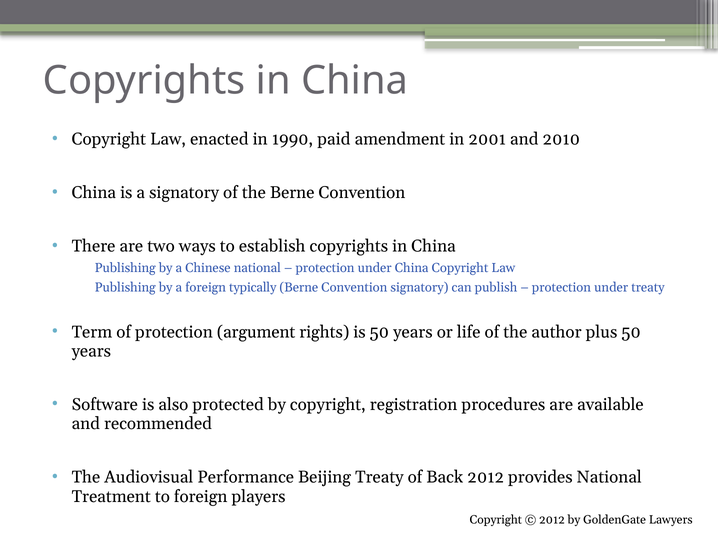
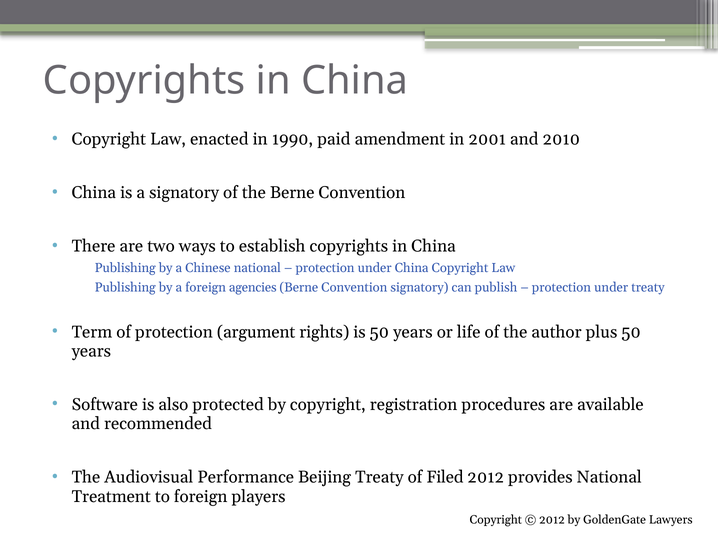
typically: typically -> agencies (253, 288)
Back: Back -> Filed (445, 478)
